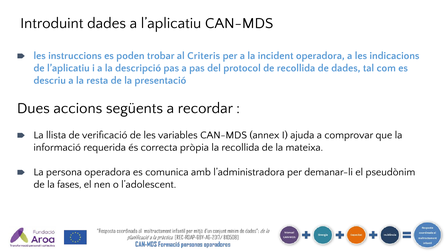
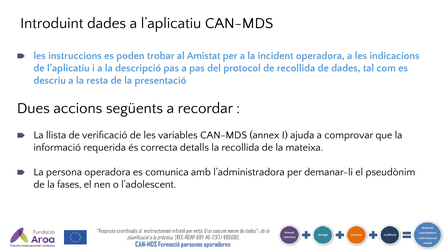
Criteris: Criteris -> Amistat (204, 56)
pròpia: pròpia -> detalls (194, 148)
